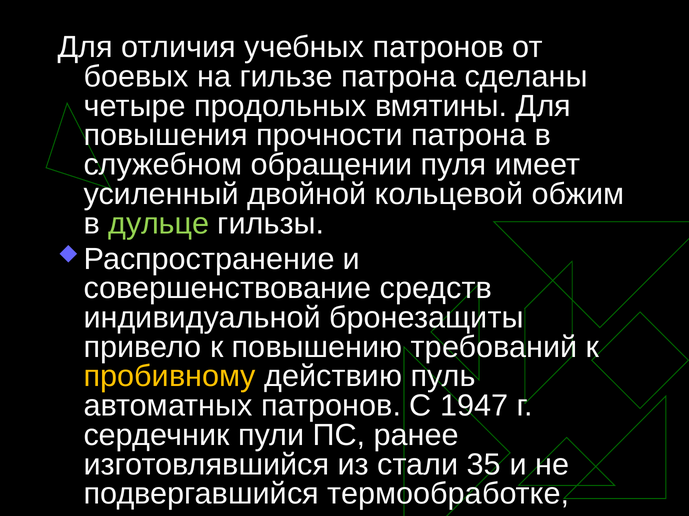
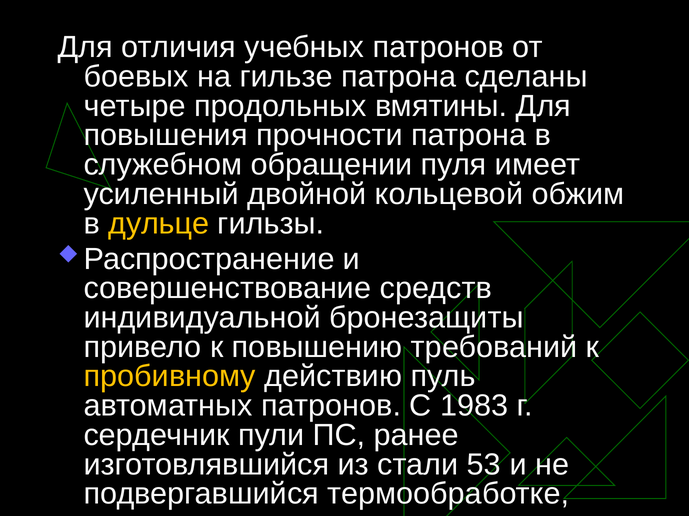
дульце colour: light green -> yellow (159, 224)
1947: 1947 -> 1983 (474, 406)
35: 35 -> 53 (484, 465)
